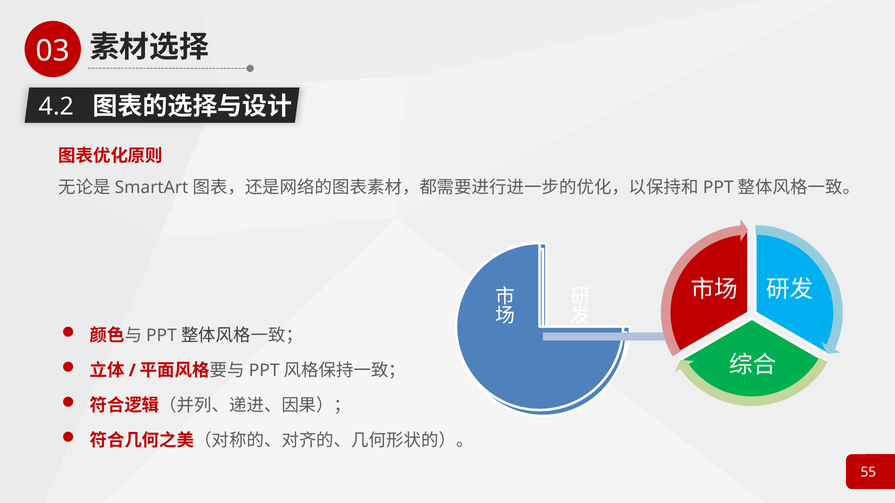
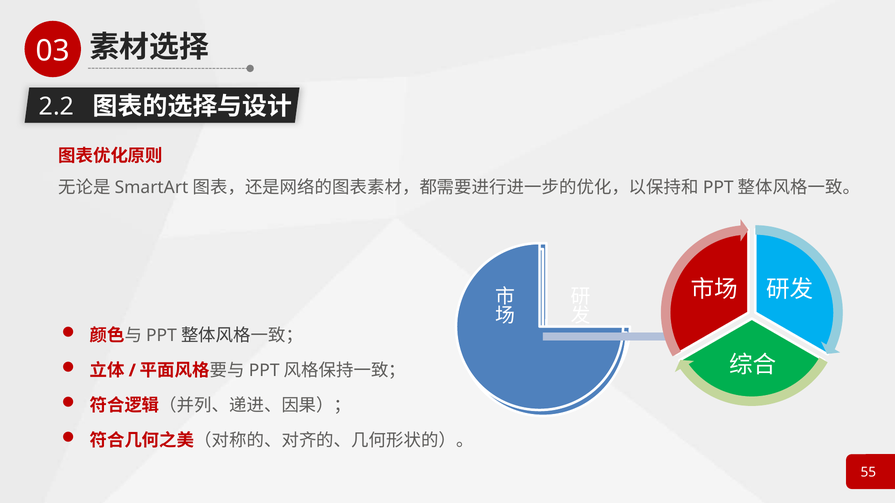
4.2: 4.2 -> 2.2 (56, 107)
